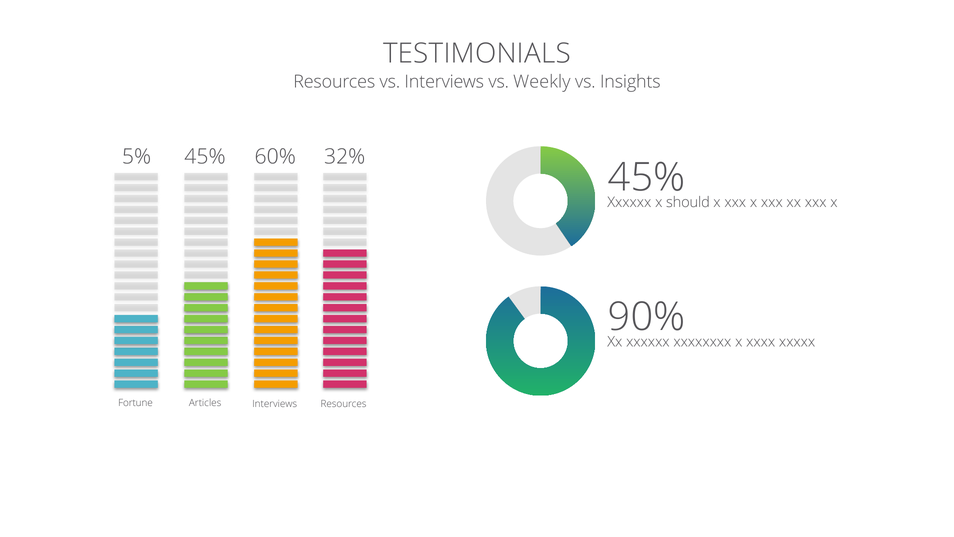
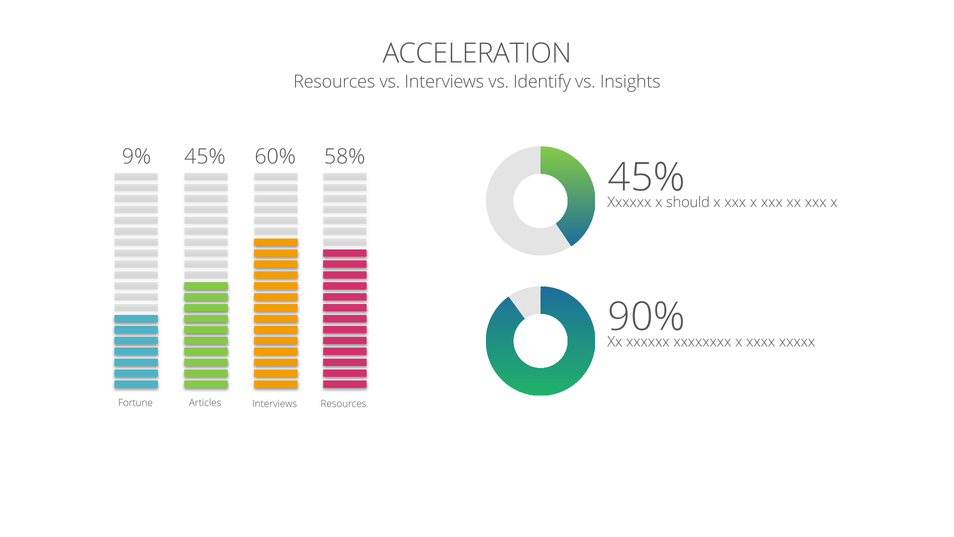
TESTIMONIALS: TESTIMONIALS -> ACCELERATION (477, 53)
Weekly: Weekly -> Identify (542, 82)
5%: 5% -> 9% (137, 156)
32%: 32% -> 58% (345, 156)
